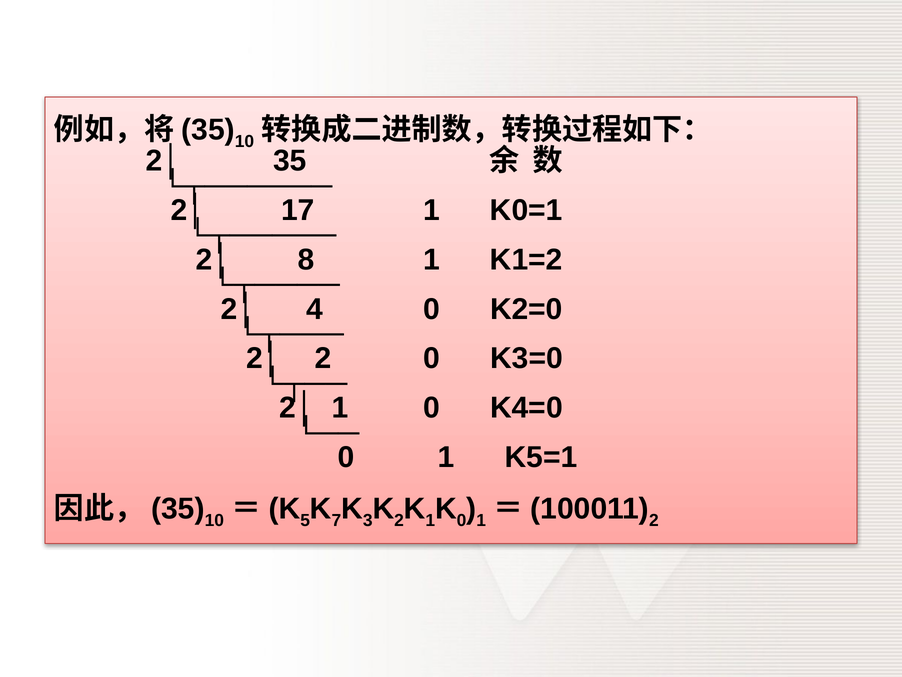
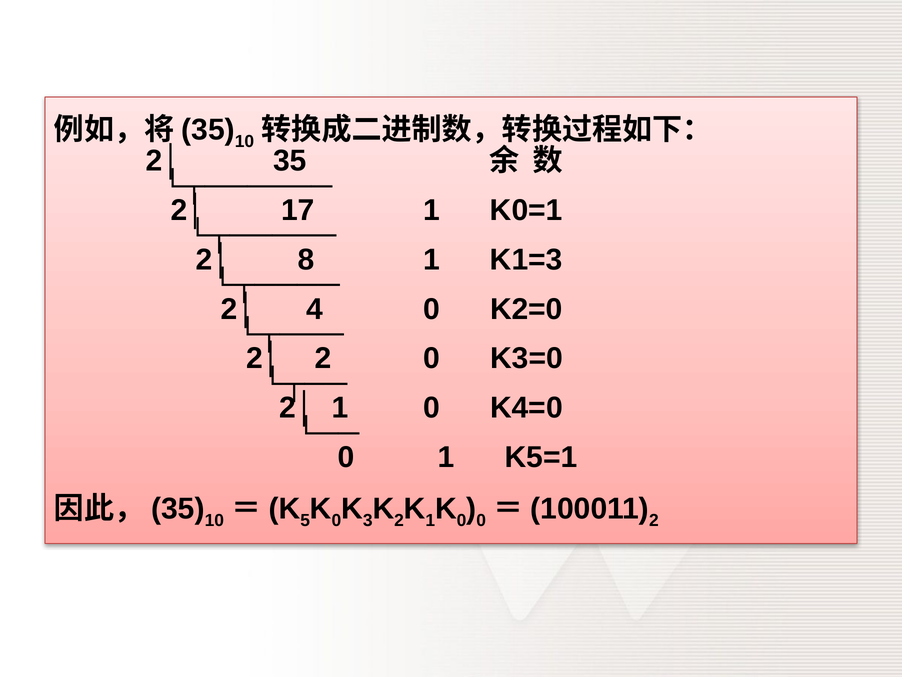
K1=2: K1=2 -> K1=3 (526, 260)
7: 7 -> 0 (336, 520)
1: 1 -> 0 (481, 520)
